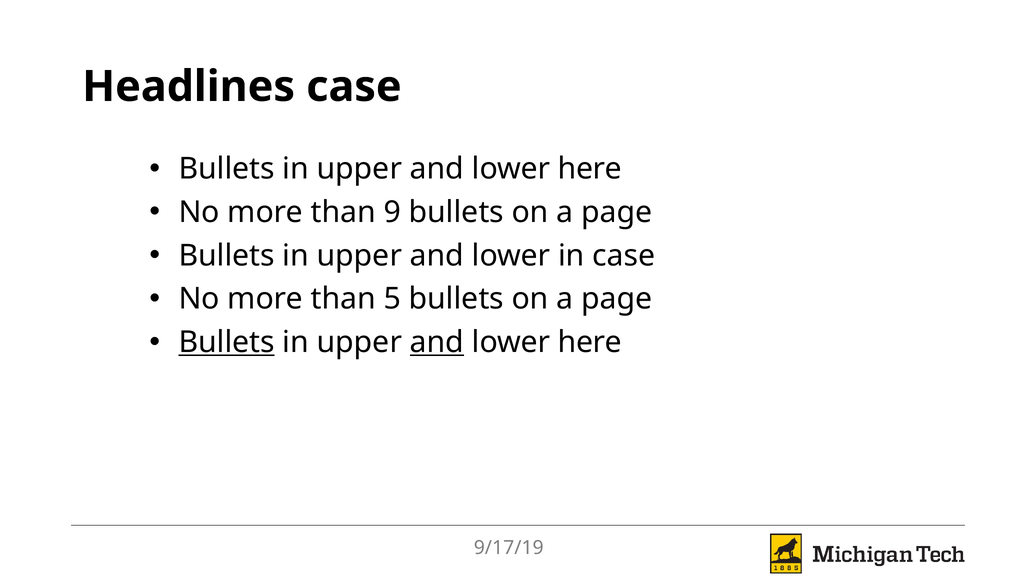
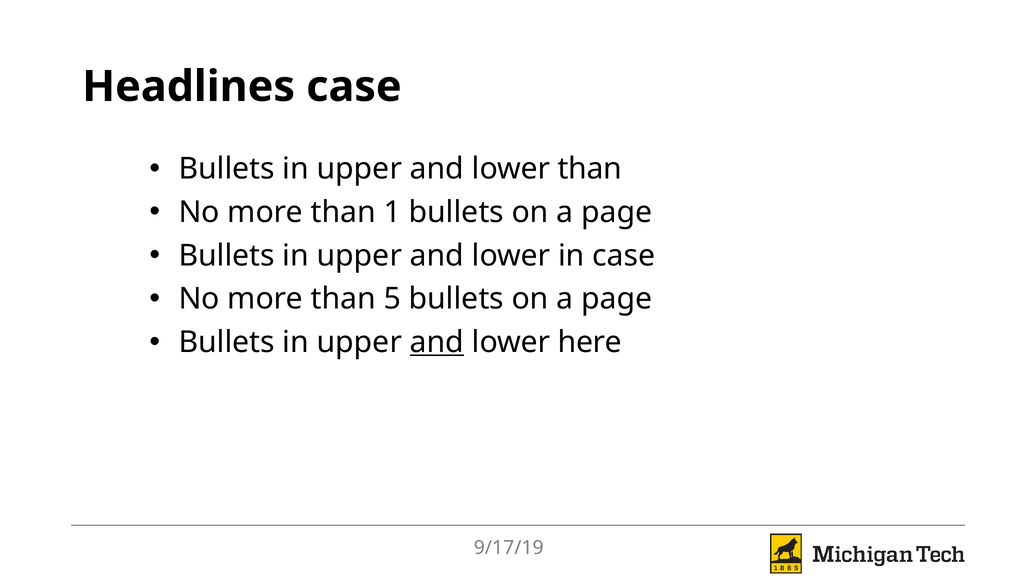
here: here -> than (590, 169)
9: 9 -> 1 (392, 212)
Bullets underline: present -> none (227, 342)
